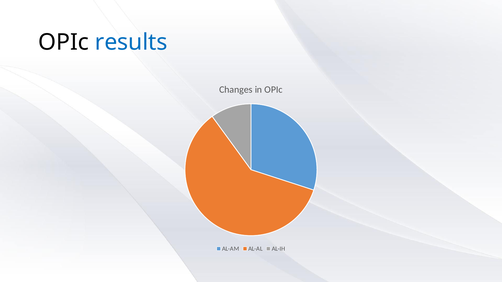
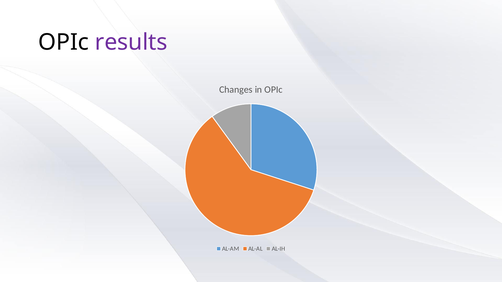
results colour: blue -> purple (131, 42)
